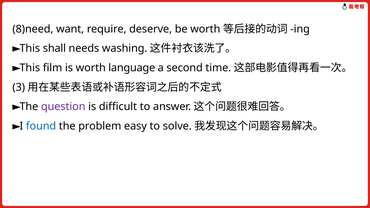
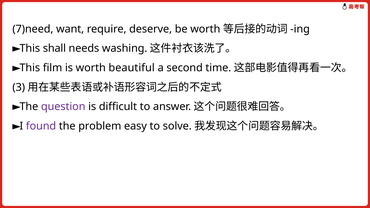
8)need: 8)need -> 7)need (33, 29)
language: language -> beautiful (132, 68)
found colour: blue -> purple (41, 126)
